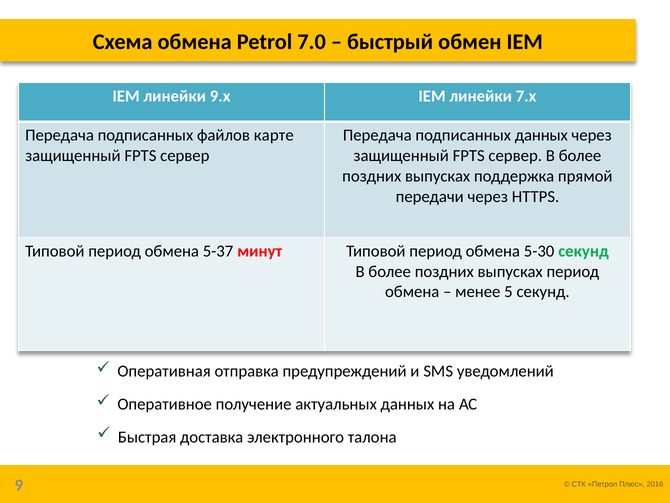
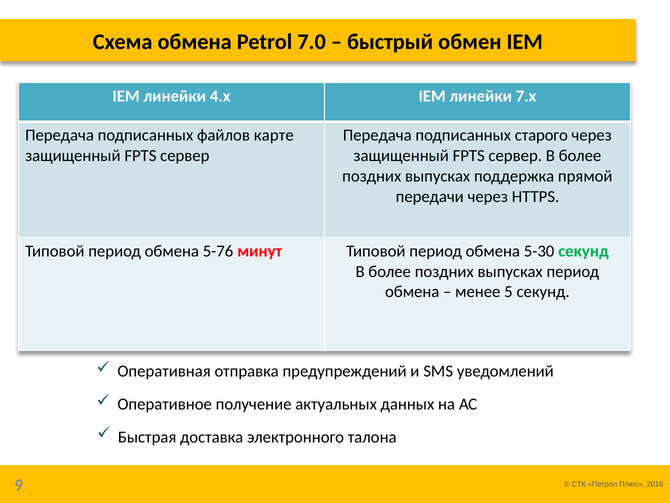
9.x: 9.x -> 4.x (220, 96)
подписанных данных: данных -> старого (541, 135)
5-37: 5-37 -> 5-76 (218, 251)
